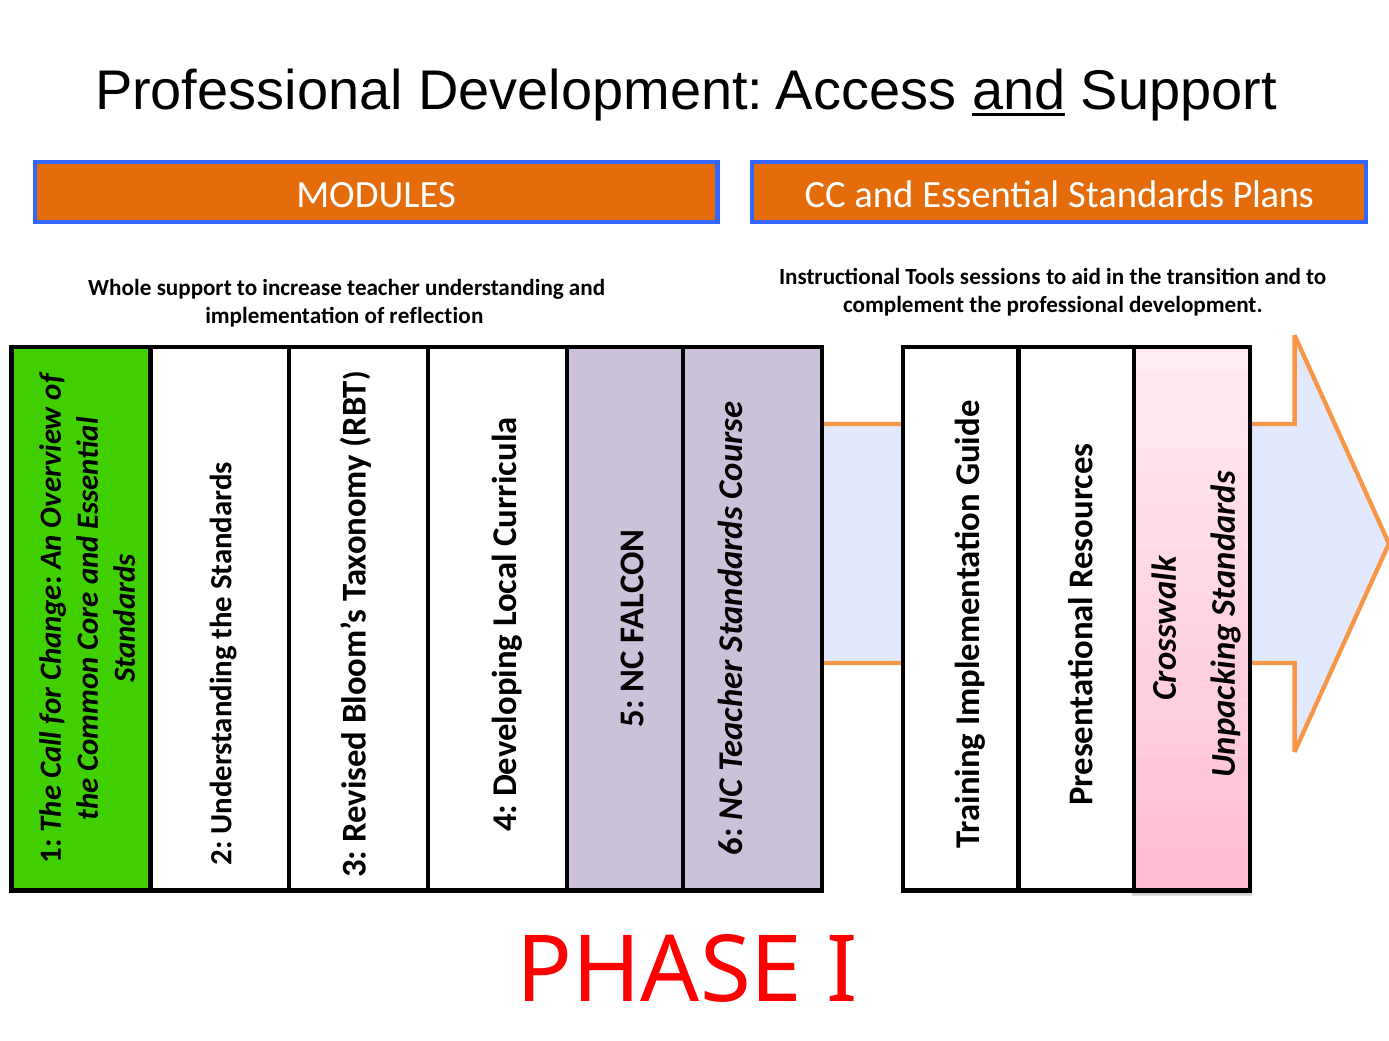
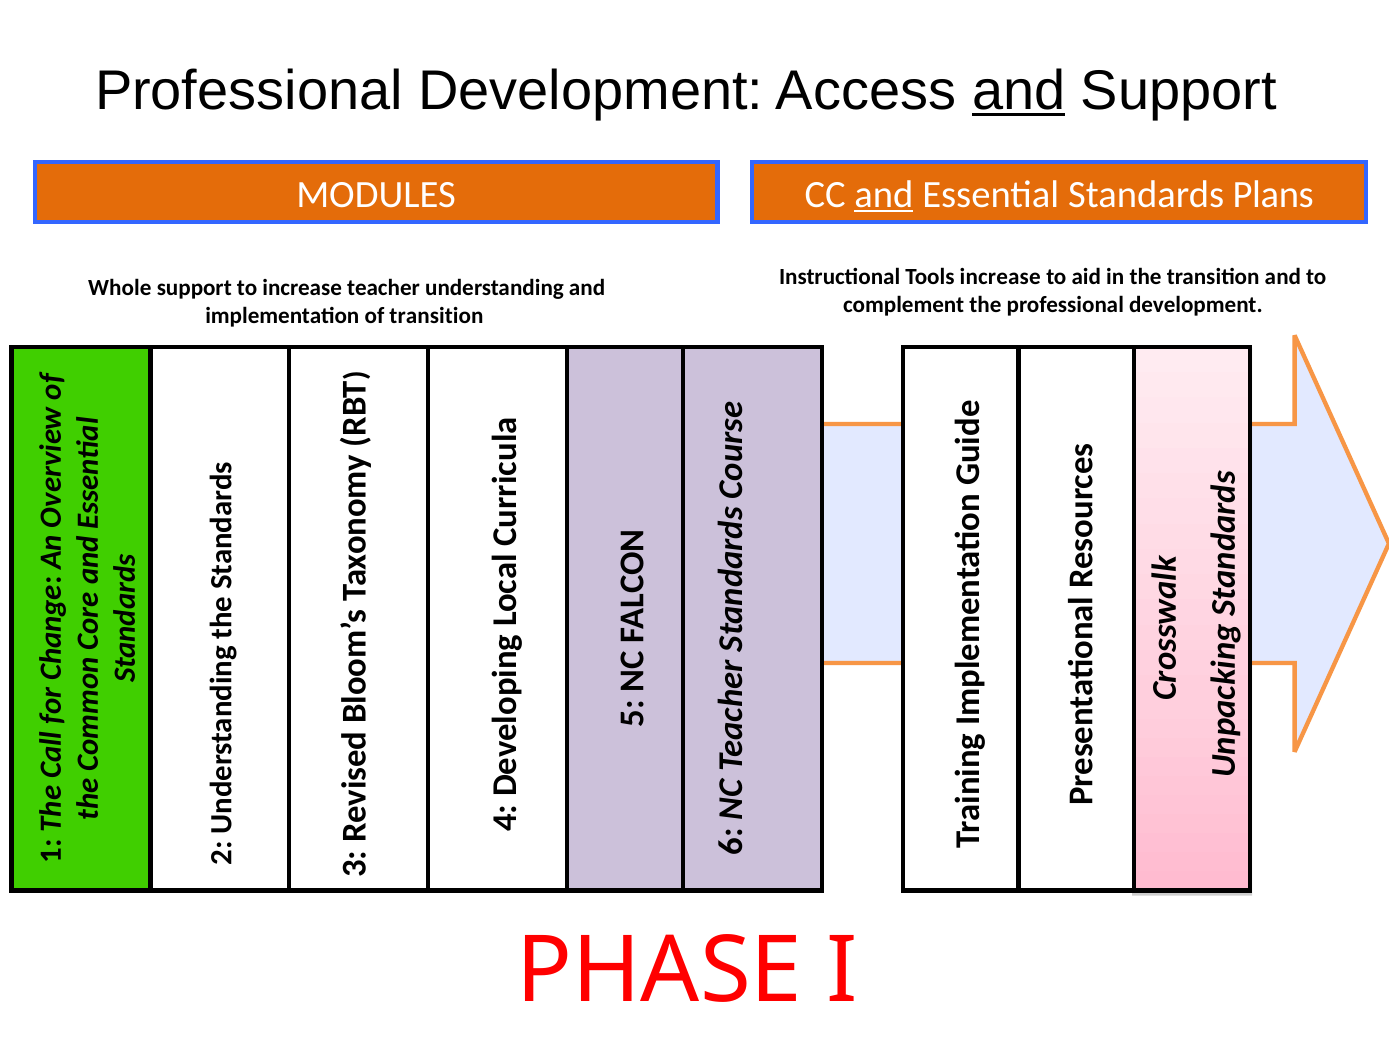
and underline: none -> present (884, 195)
Tools sessions: sessions -> increase (1000, 277)
of reflection: reflection -> transition (436, 316)
